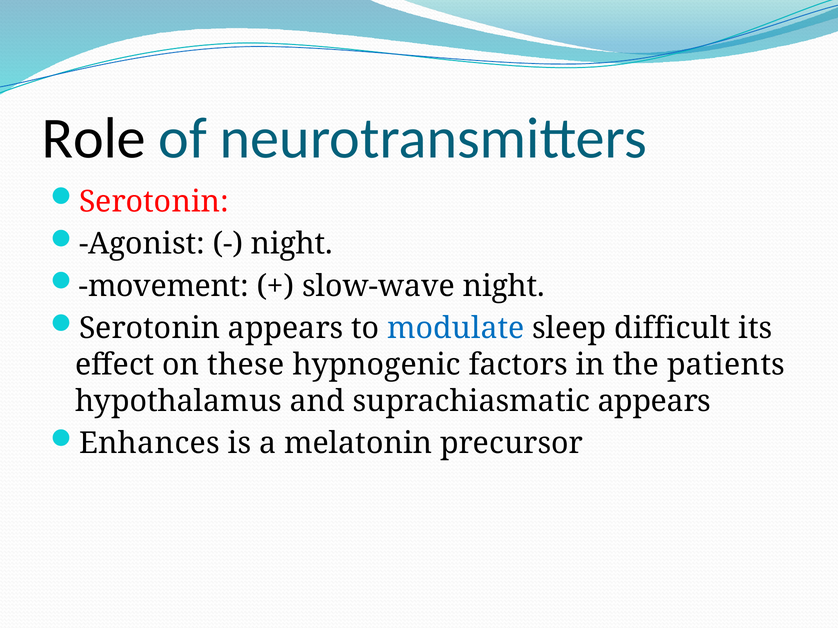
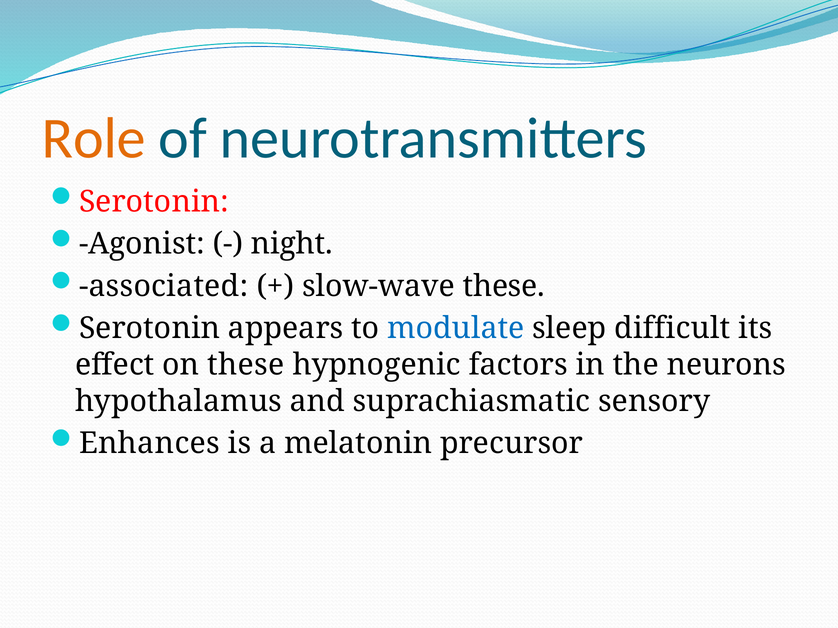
Role colour: black -> orange (94, 138)
movement: movement -> associated (164, 286)
slow-wave night: night -> these (504, 286)
patients: patients -> neurons (726, 365)
suprachiasmatic appears: appears -> sensory (654, 401)
